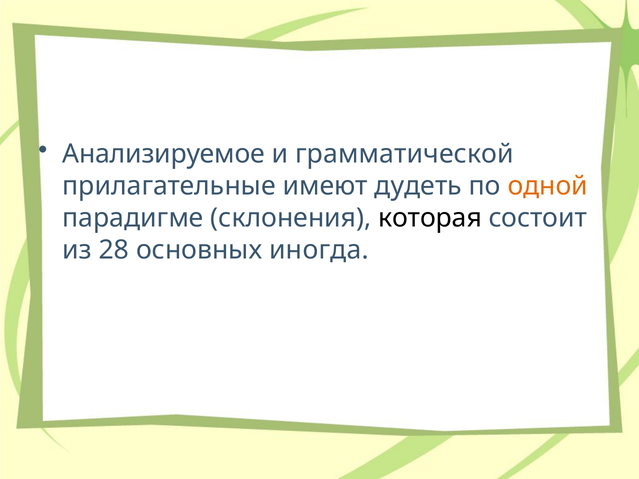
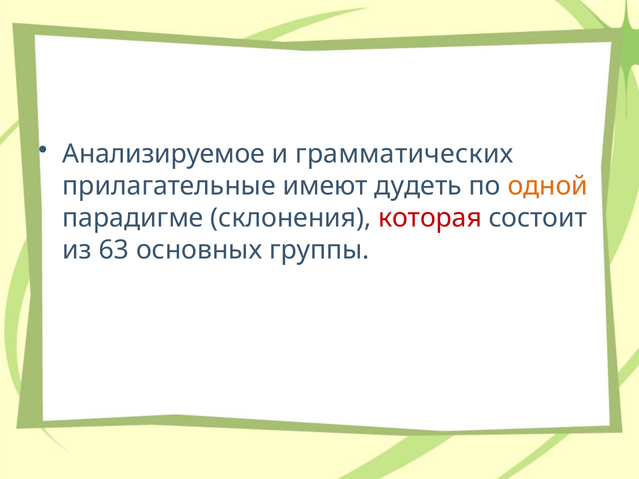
грамматической: грамматической -> грамматических (404, 154)
которая colour: black -> red (430, 218)
28: 28 -> 63 (114, 250)
иногда: иногда -> группы (319, 250)
